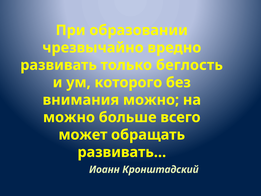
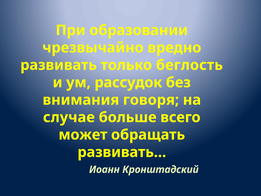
которого: которого -> рассудок (128, 82)
внимания можно: можно -> говоря (151, 100)
можно: можно -> случае (69, 117)
